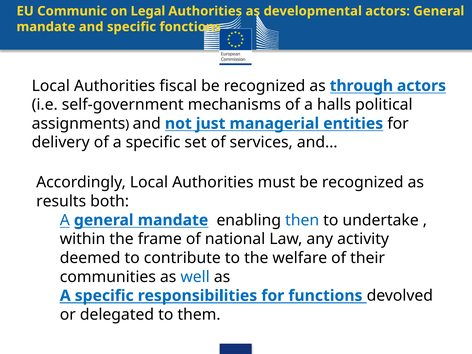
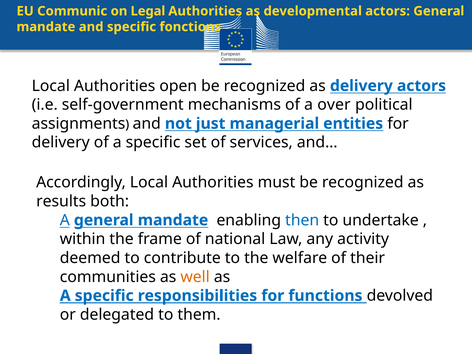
fiscal: fiscal -> open (178, 86)
as through: through -> delivery (361, 86)
halls: halls -> over (334, 105)
well colour: blue -> orange (195, 277)
